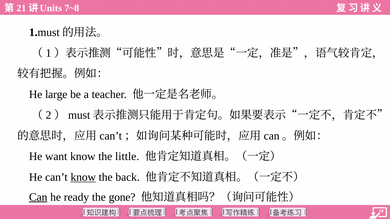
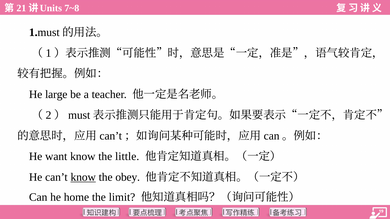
back: back -> obey (128, 177)
Can underline: present -> none (38, 197)
ready: ready -> home (76, 197)
gone: gone -> limit (122, 197)
